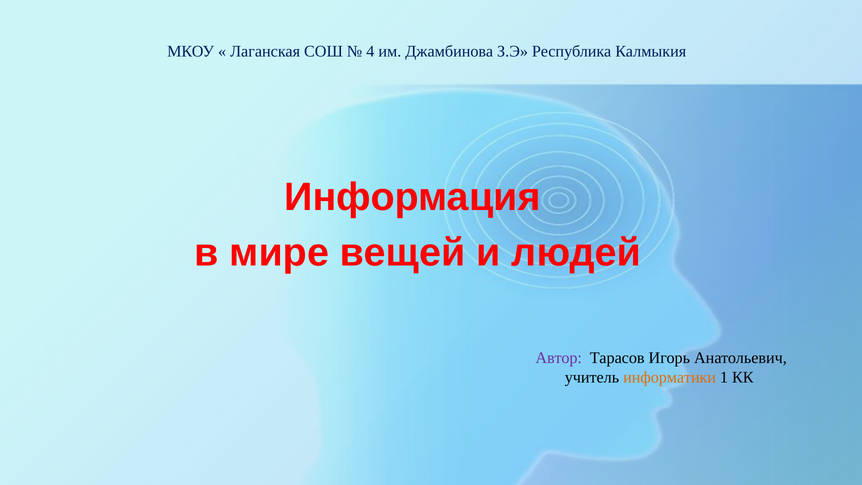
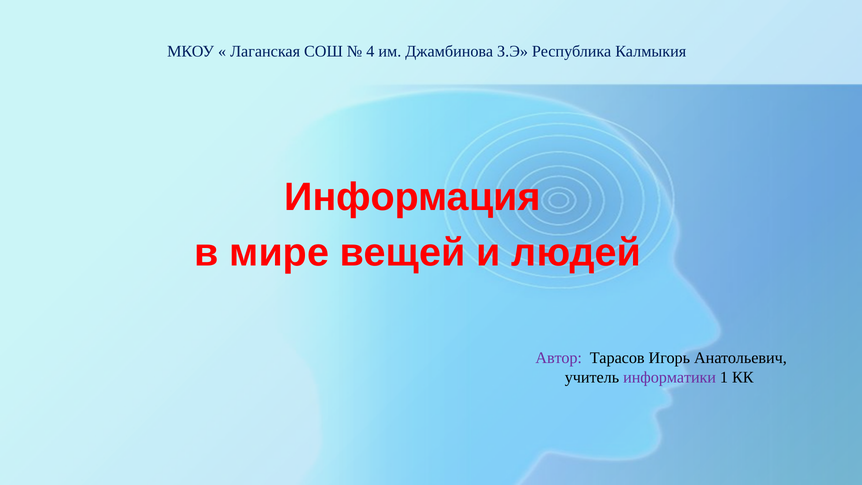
информатики colour: orange -> purple (670, 377)
